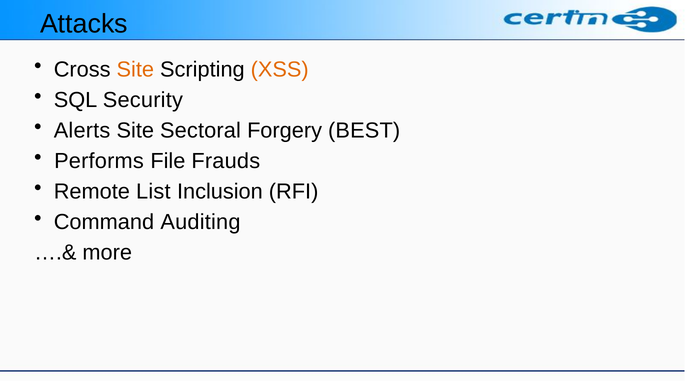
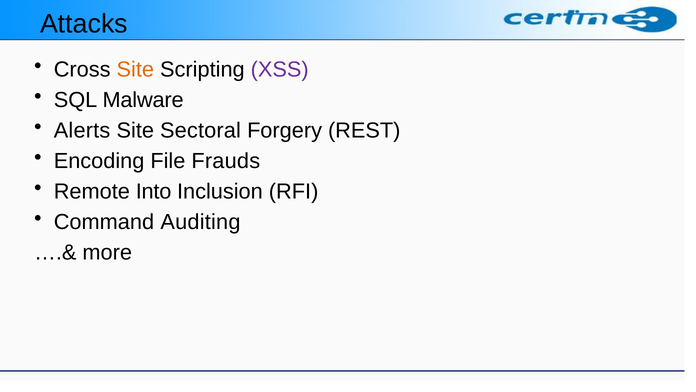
XSS colour: orange -> purple (280, 69)
Security: Security -> Malware (143, 100)
BEST: BEST -> REST (364, 130)
Performs: Performs -> Encoding (99, 161)
List: List -> Into (154, 191)
